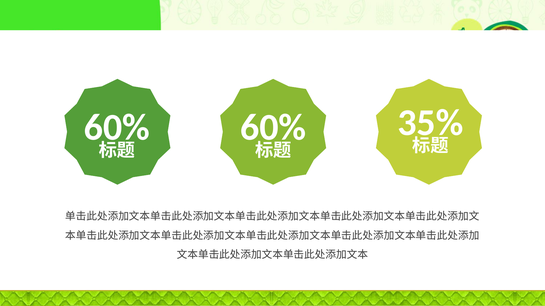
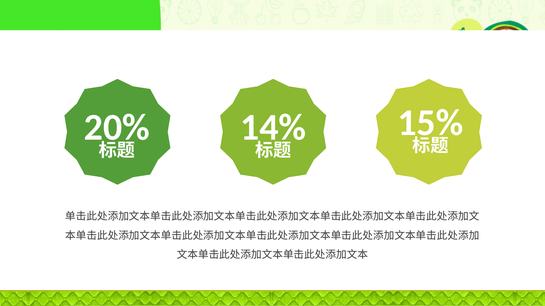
35%: 35% -> 15% (430, 123)
60%: 60% -> 20% (117, 127)
60%: 60% -> 14% (273, 127)
